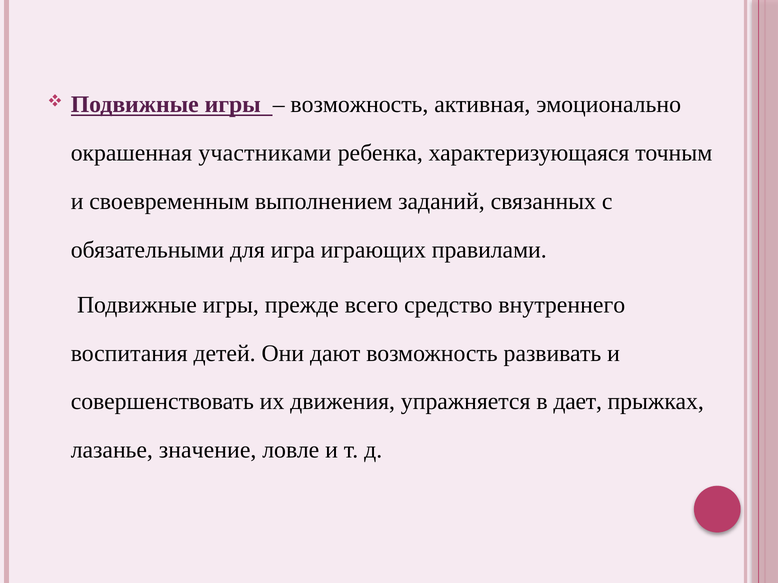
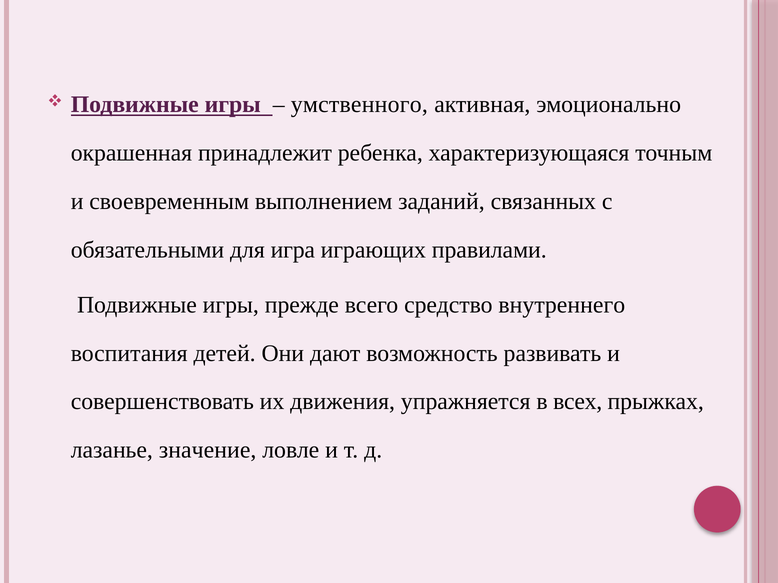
возможность: возможность -> умственного (359, 105)
участниками: участниками -> принадлежит (265, 153)
дает: дает -> всех (578, 402)
